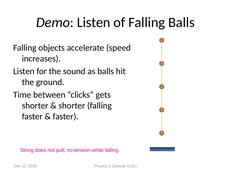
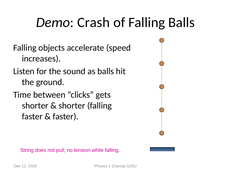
Demo Listen: Listen -> Crash (94, 22)
